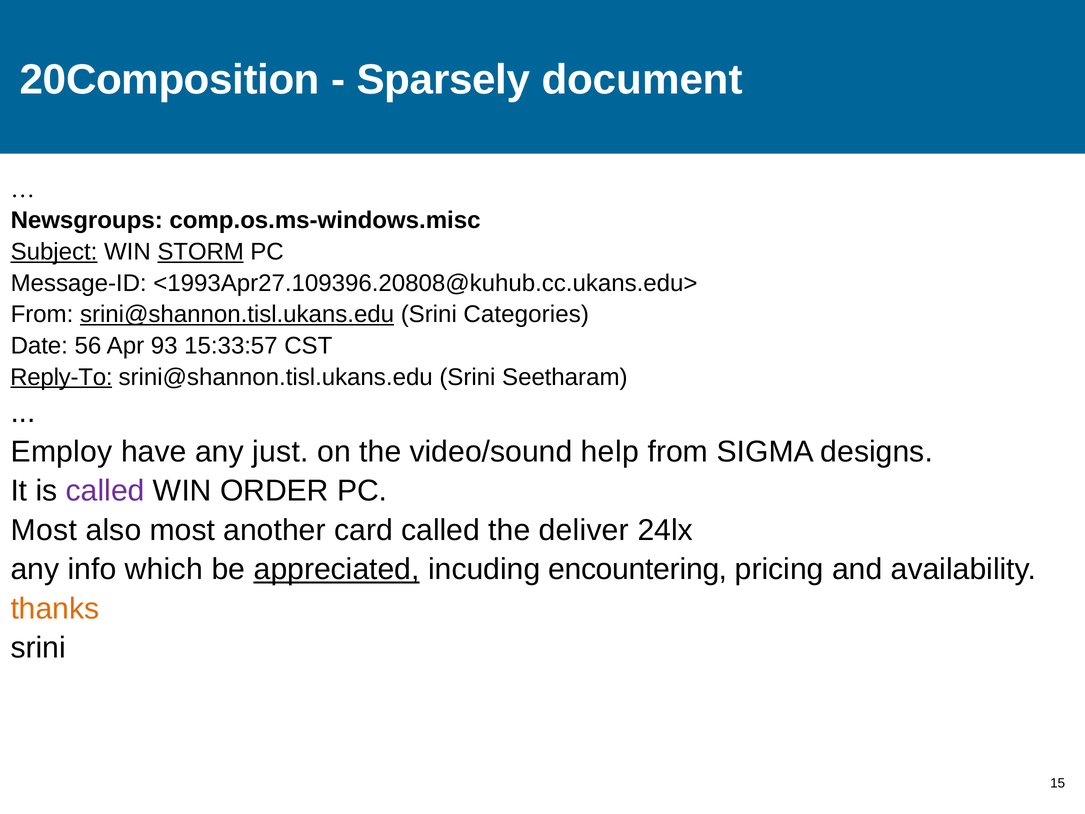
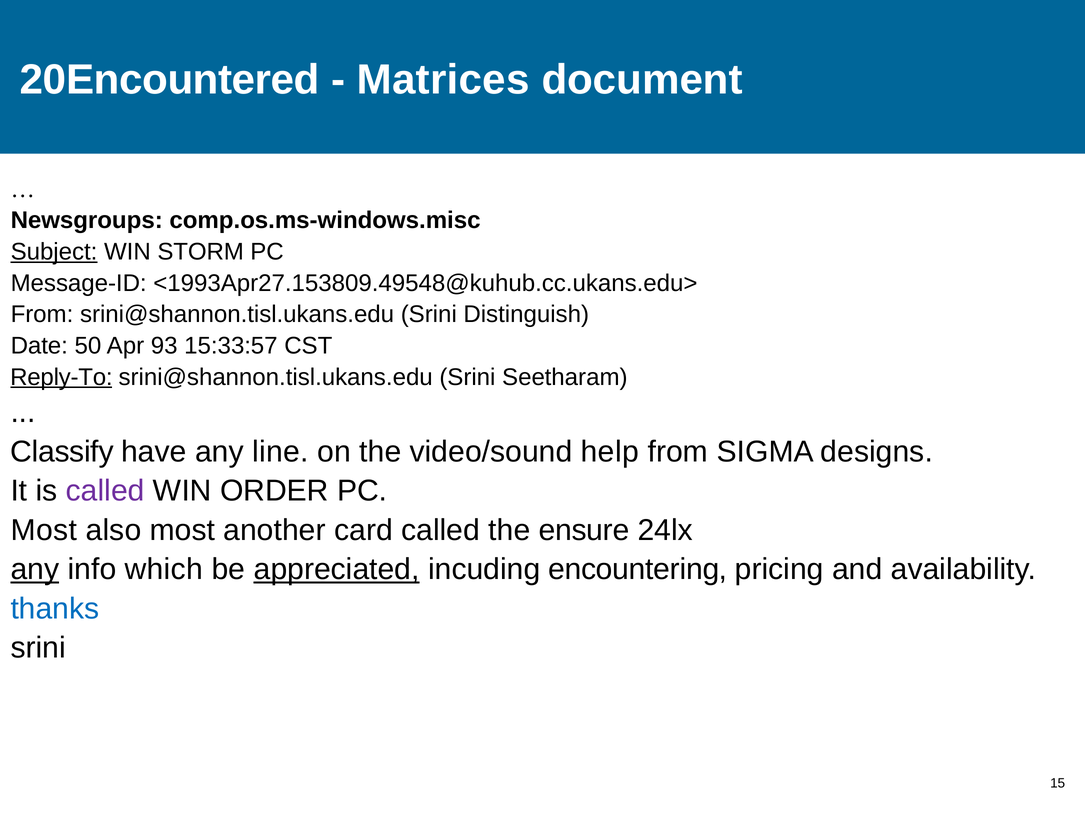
20Composition: 20Composition -> 20Encountered (170, 80)
Sparsely: Sparsely -> Matrices (443, 80)
STORM underline: present -> none (201, 252)
<1993Apr27.109396.20808@kuhub.cc.ukans.edu>: <1993Apr27.109396.20808@kuhub.cc.ukans.edu> -> <1993Apr27.153809.49548@kuhub.cc.ukans.edu> (425, 283)
srini@shannon.tisl.ukans.edu underline: present -> none (237, 314)
Categories: Categories -> Distinguish (526, 314)
56: 56 -> 50 (88, 346)
Employ: Employ -> Classify (62, 452)
just: just -> line (280, 452)
deliver: deliver -> ensure (584, 530)
any underline: none -> present (35, 569)
thanks colour: orange -> blue (55, 608)
